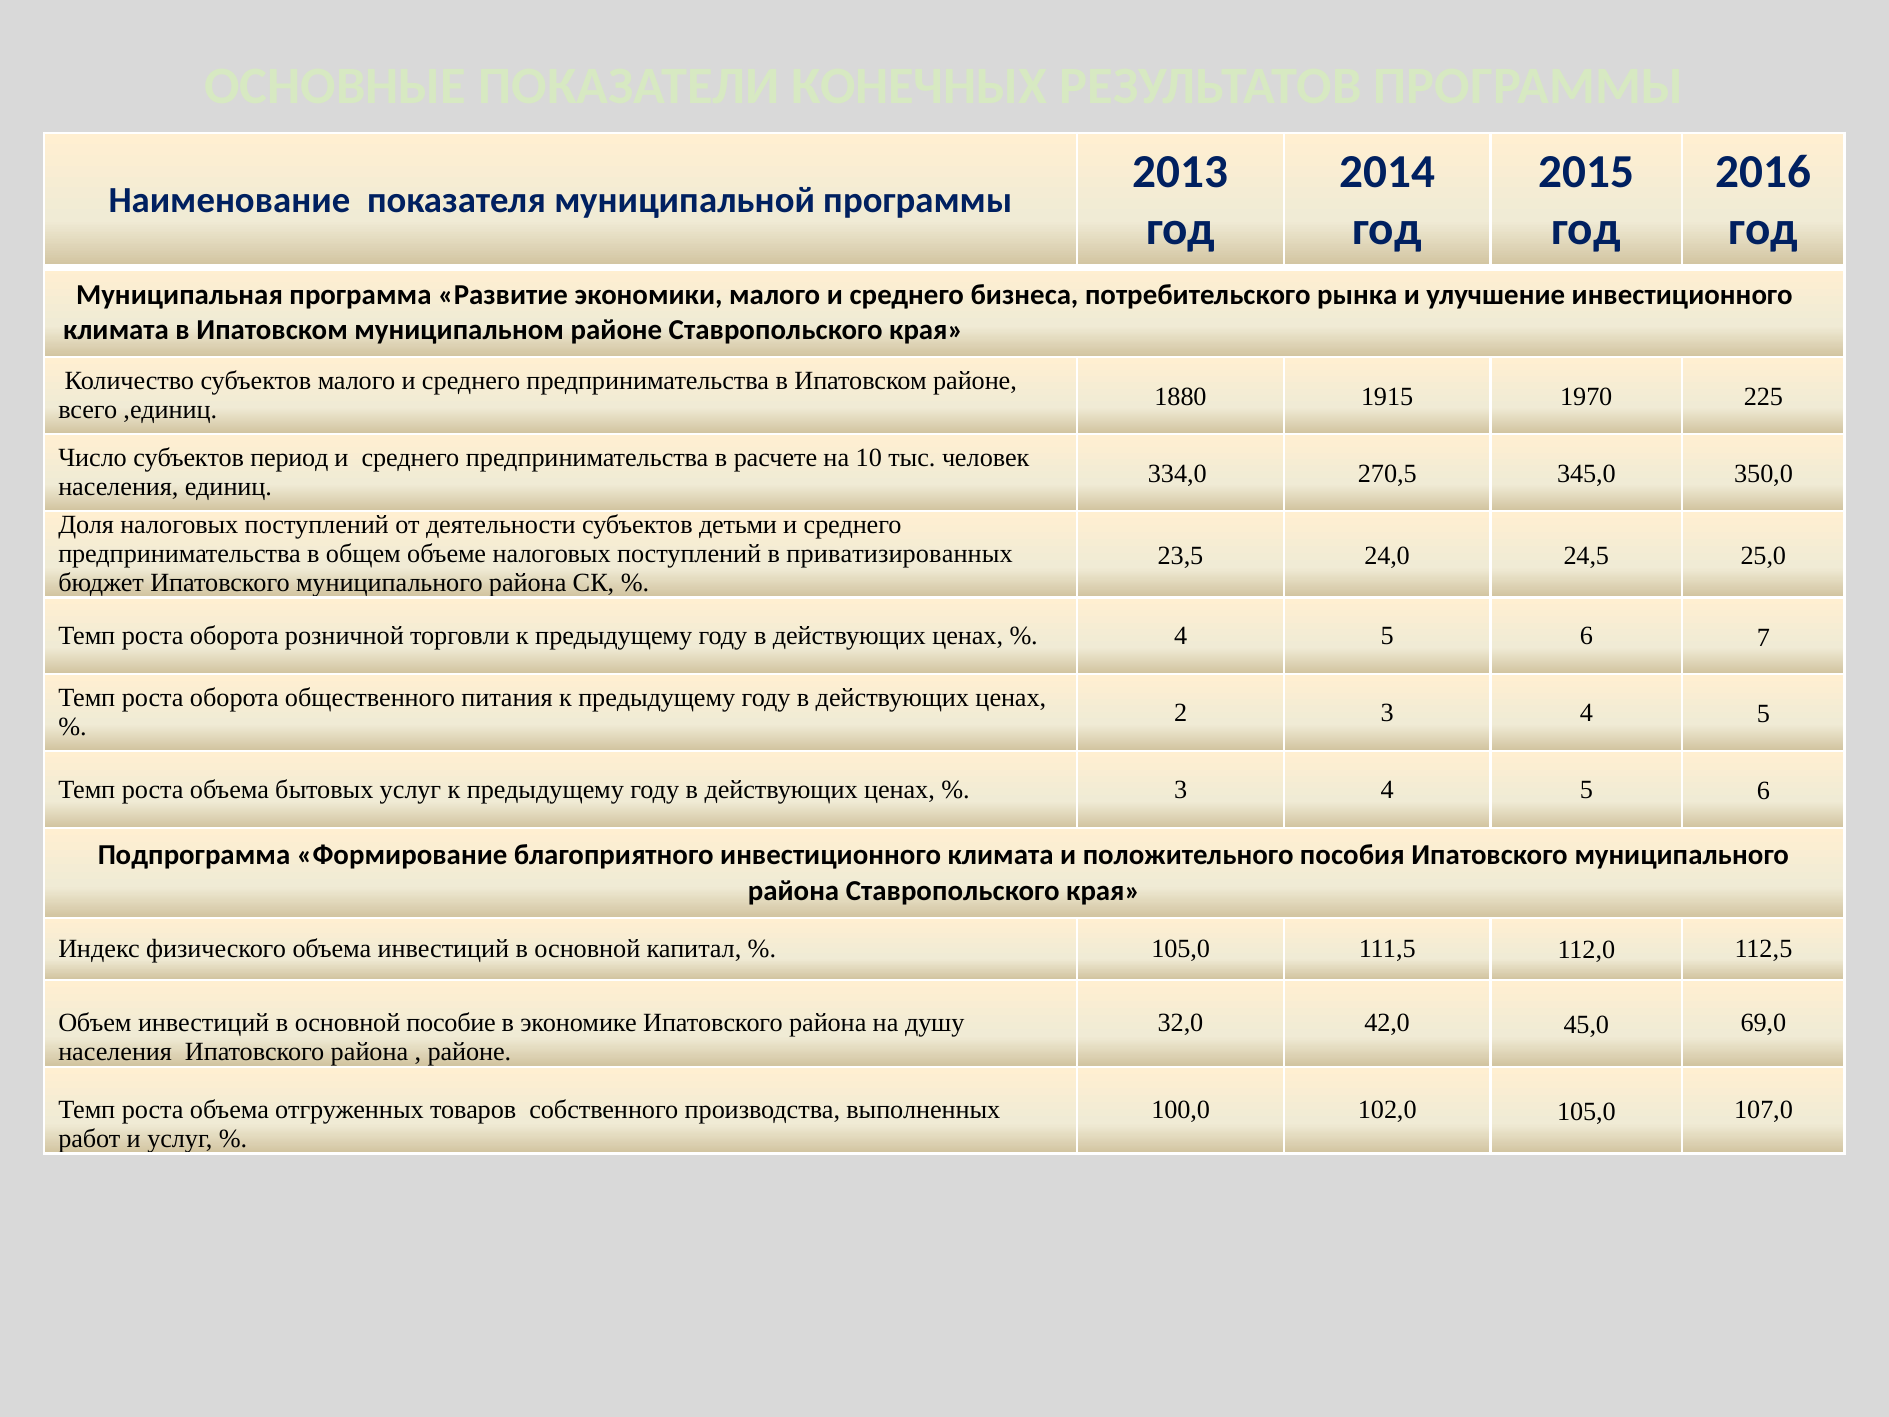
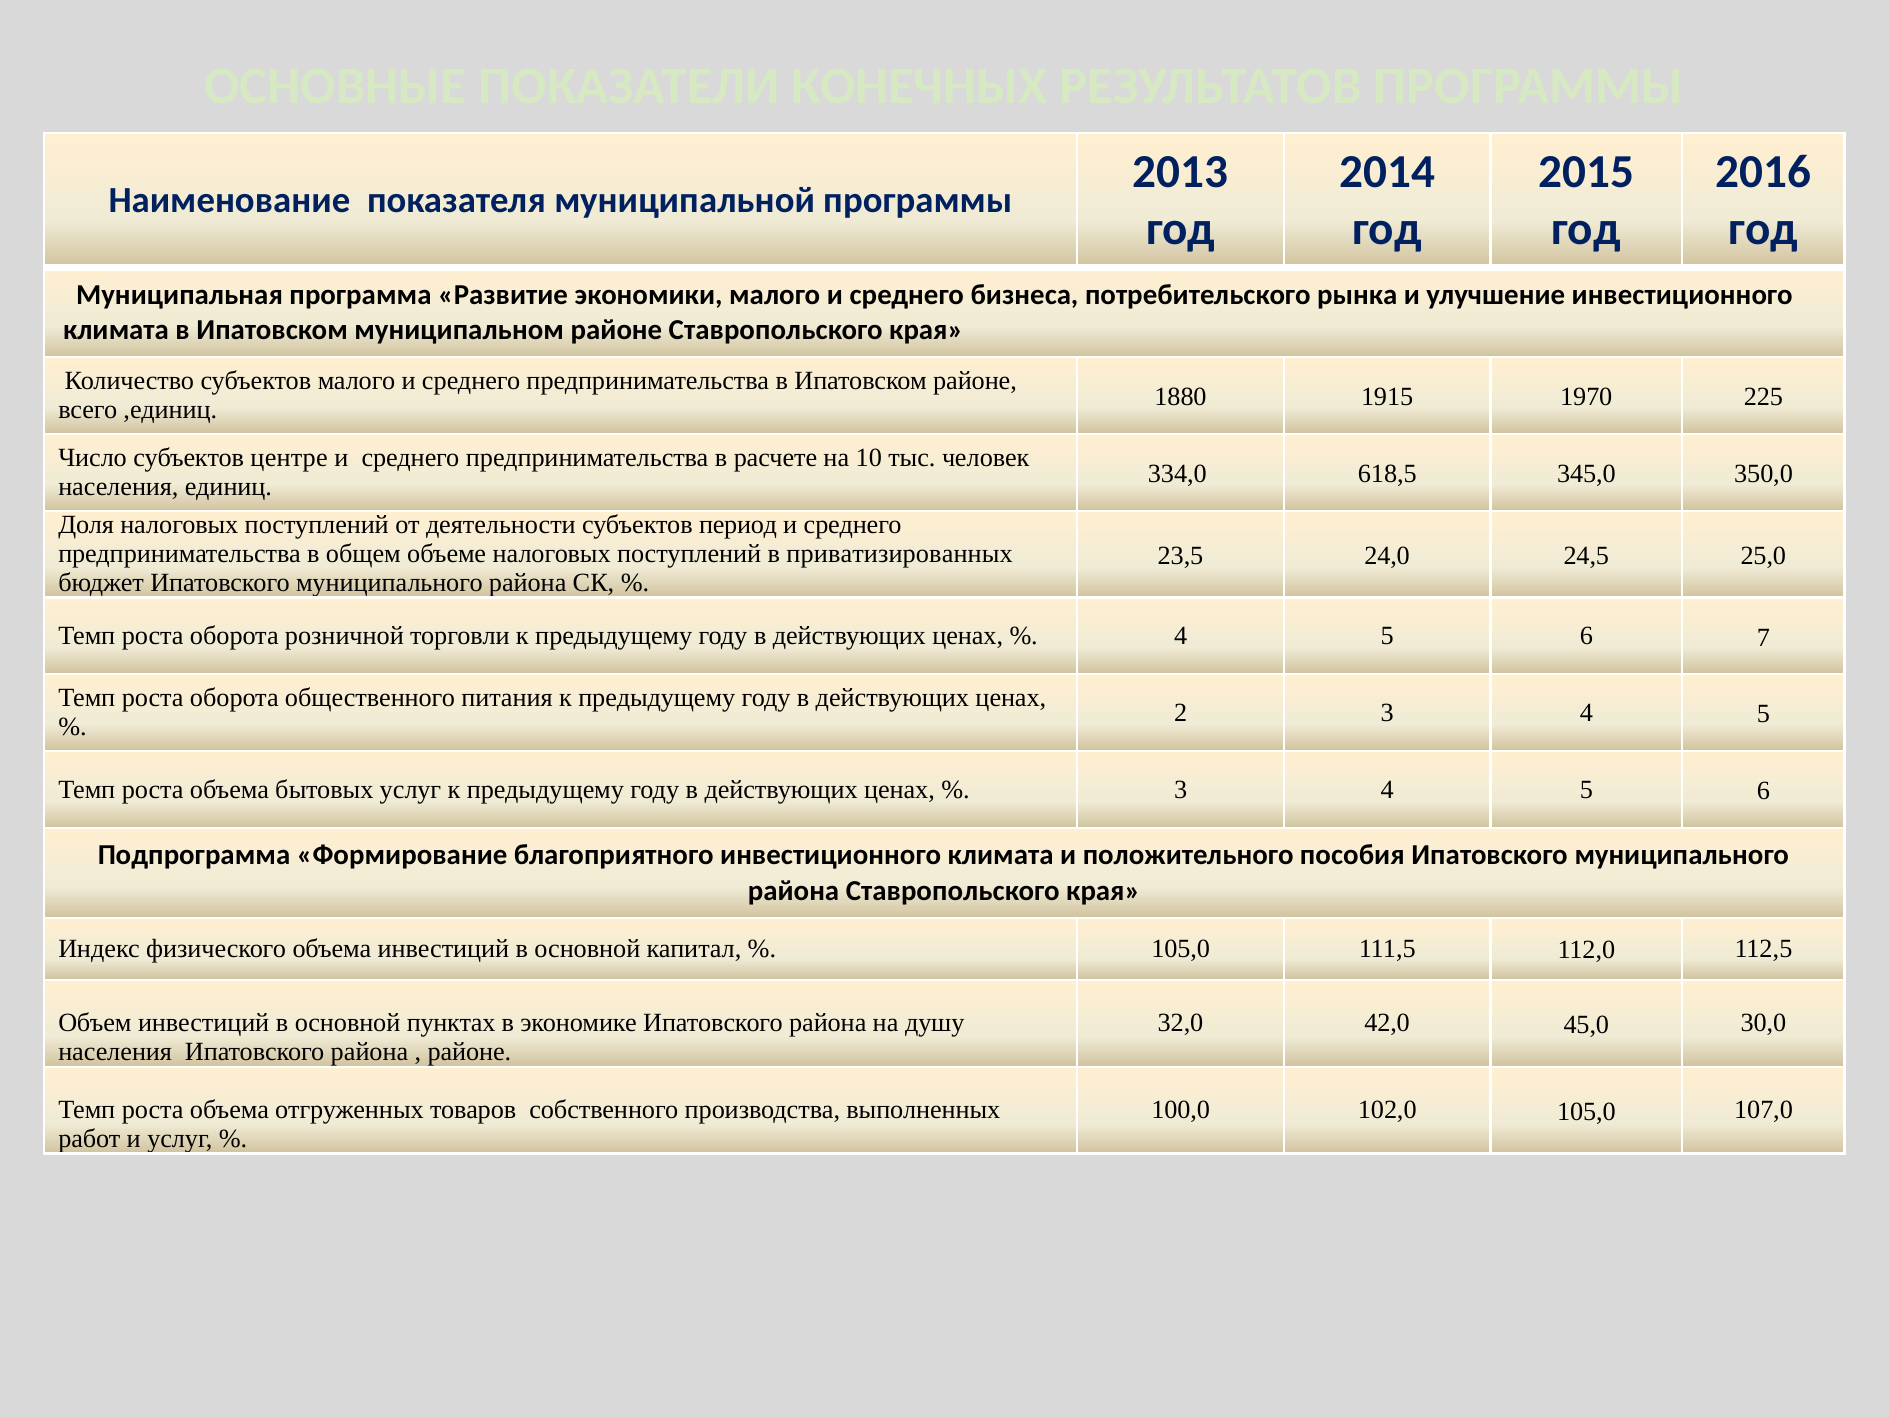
период: период -> центре (289, 458)
270,5: 270,5 -> 618,5 (1387, 474)
детьми: детьми -> период (738, 525)
пособие: пособие -> пунктах (451, 1023)
69,0: 69,0 -> 30,0 (1763, 1023)
